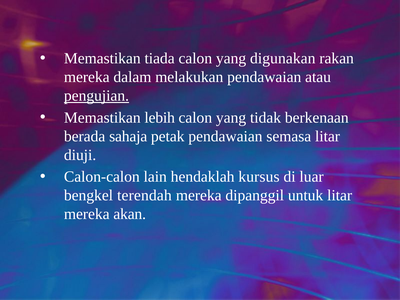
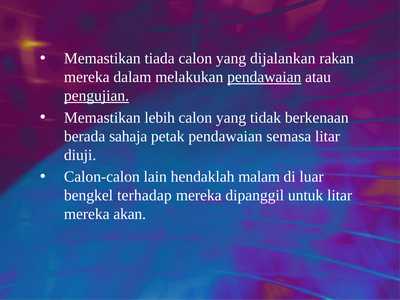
digunakan: digunakan -> dijalankan (283, 58)
pendawaian underline: none -> present (264, 77)
kursus: kursus -> malam (259, 177)
terendah: terendah -> terhadap (144, 195)
